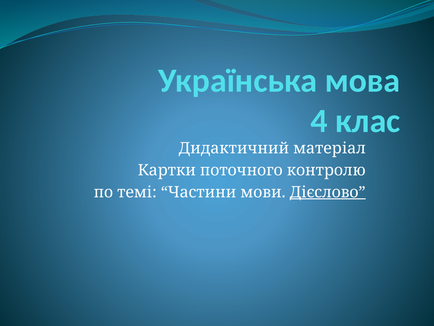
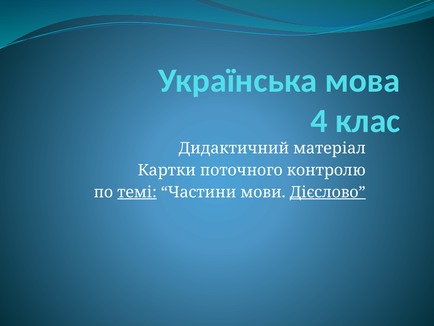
темі underline: none -> present (137, 192)
